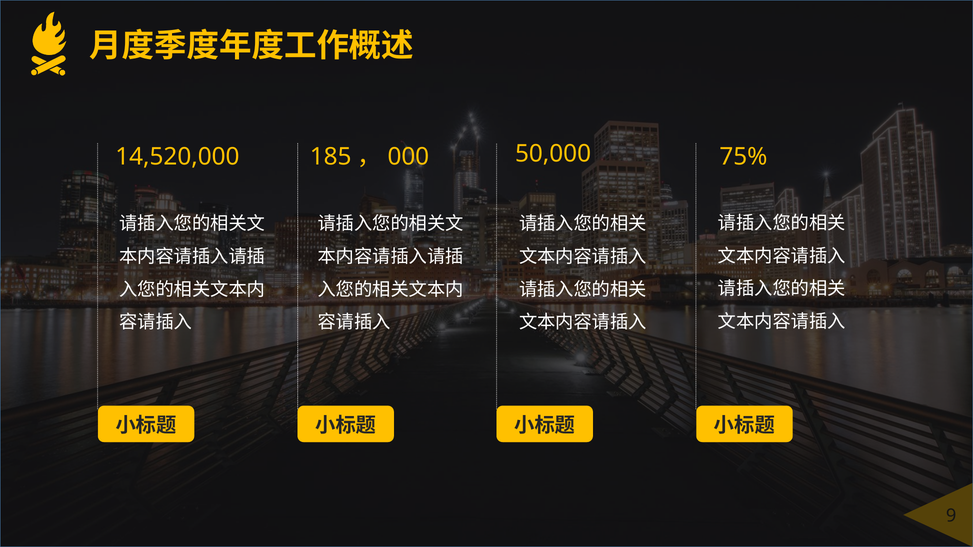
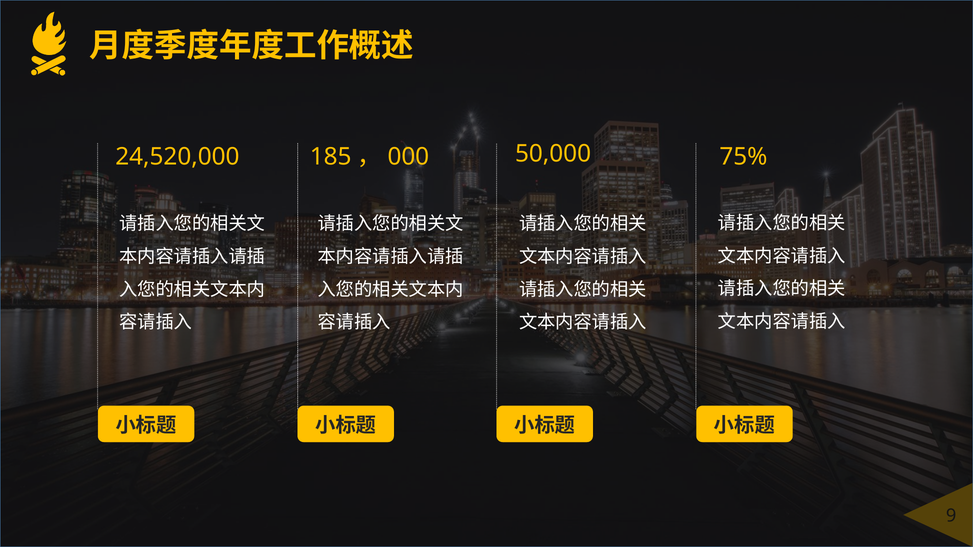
14,520,000: 14,520,000 -> 24,520,000 (177, 157)
